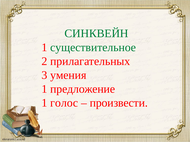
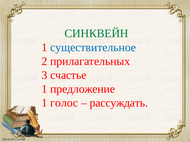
существительное colour: green -> blue (93, 47)
умения: умения -> счастье (68, 75)
произвести: произвести -> рассуждать (119, 103)
